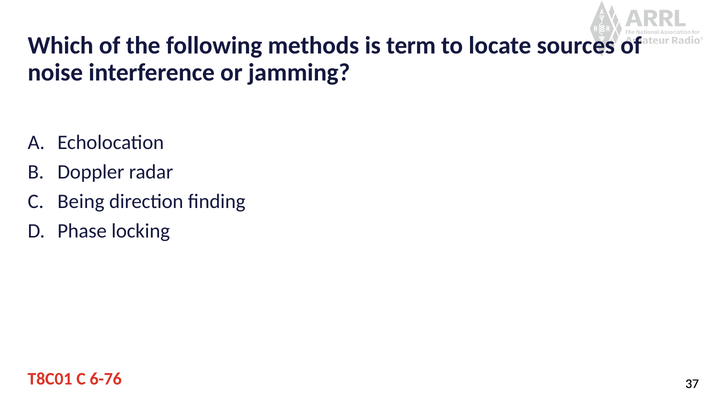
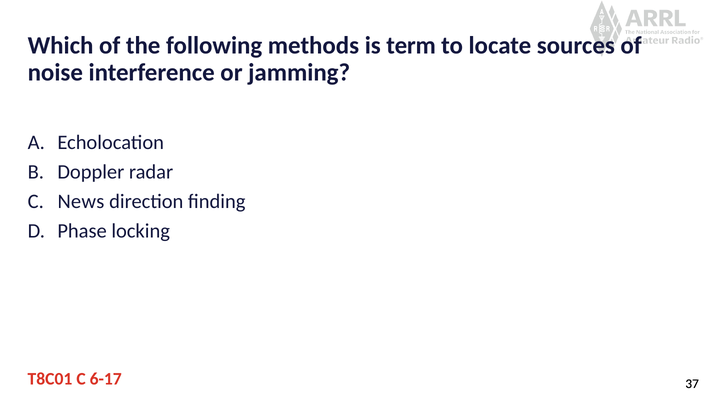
Being: Being -> News (81, 201)
6-76: 6-76 -> 6-17 (106, 379)
